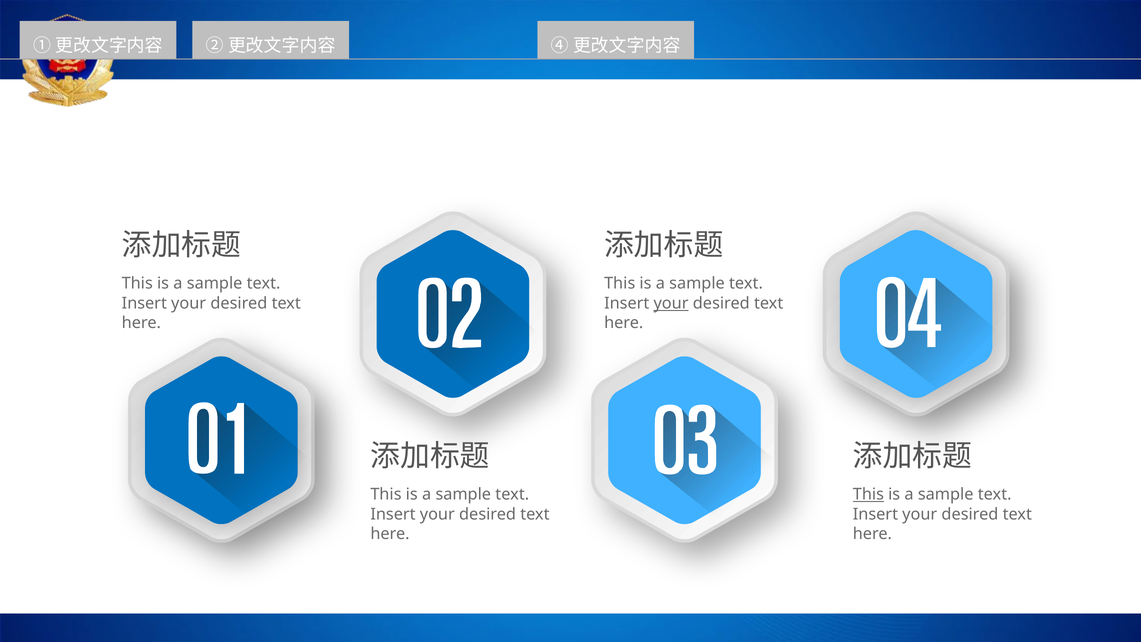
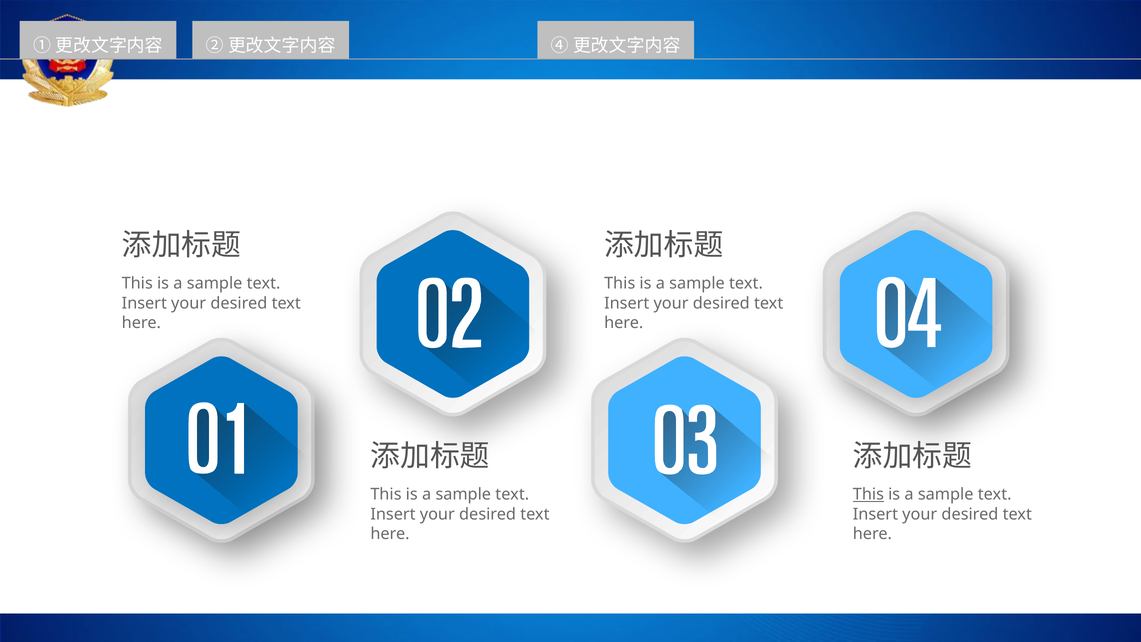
your underline: present -> none (671, 303)
